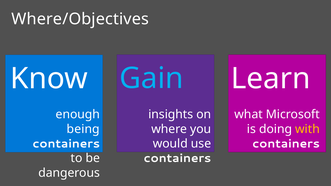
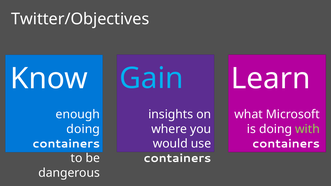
Where/Objectives: Where/Objectives -> Twitter/Objectives (80, 19)
being: being -> doing (83, 129)
with colour: yellow -> light green (307, 129)
